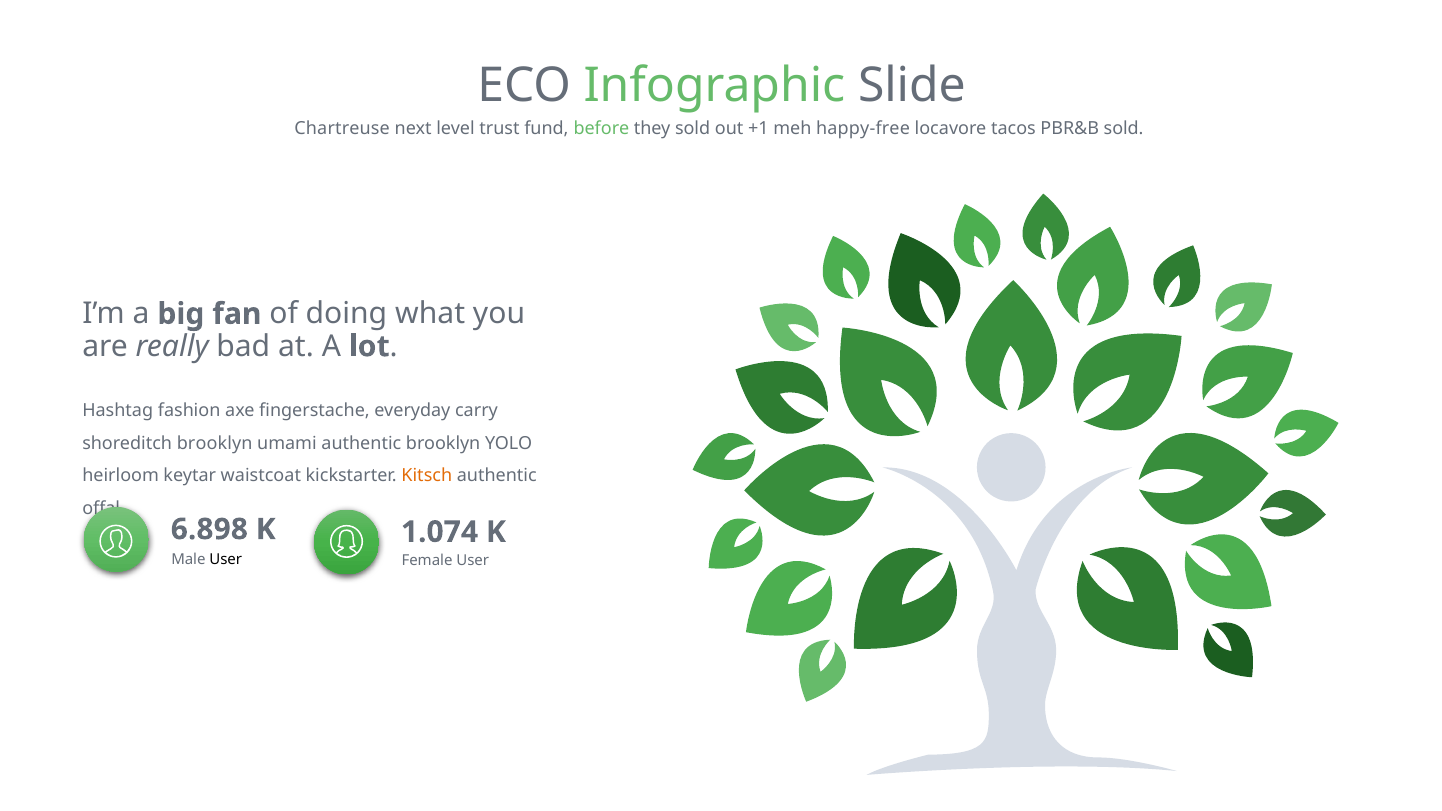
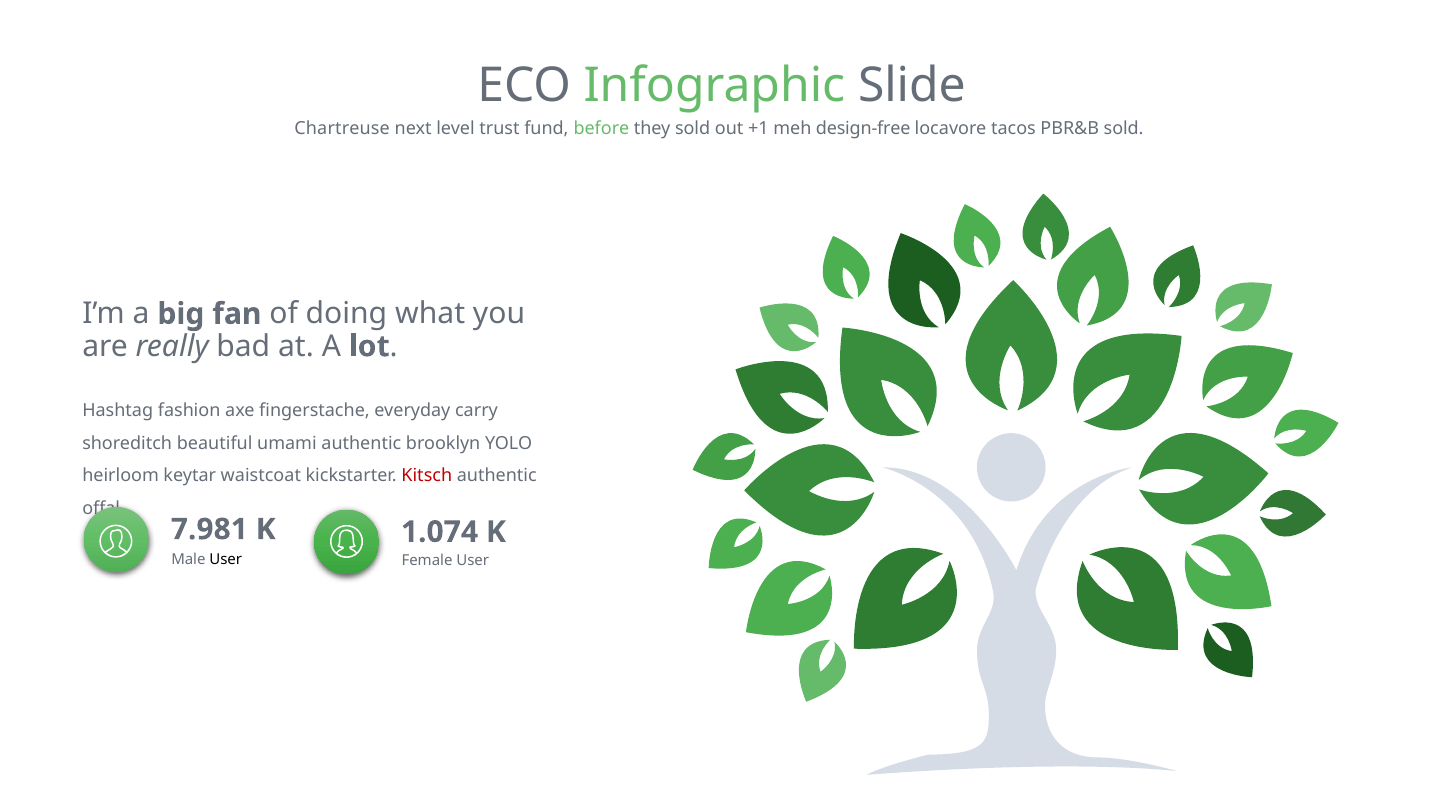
happy-free: happy-free -> design-free (863, 128)
shoreditch brooklyn: brooklyn -> beautiful (215, 443)
Kitsch colour: orange -> red (427, 476)
6.898: 6.898 -> 7.981 (209, 529)
